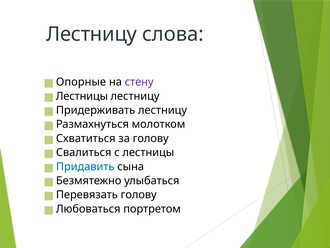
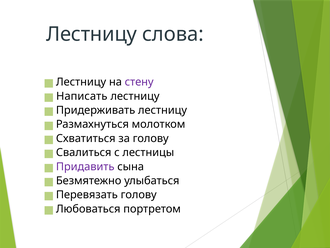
Опорные: Опорные -> Лестницу (81, 82)
Лестницы: Лестницы -> Написать (82, 96)
Придавить colour: blue -> purple (85, 166)
